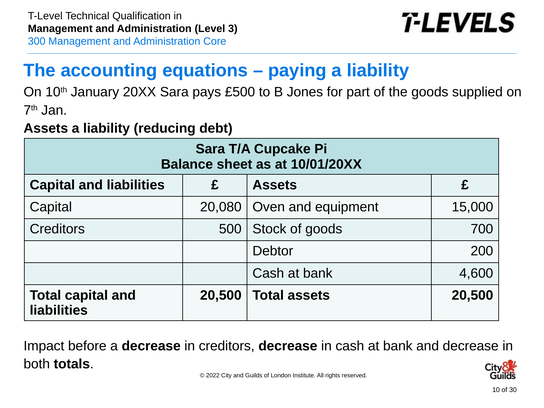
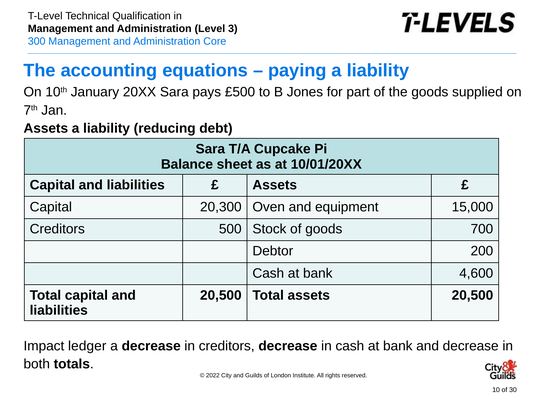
20,080: 20,080 -> 20,300 (221, 207)
before: before -> ledger (87, 346)
